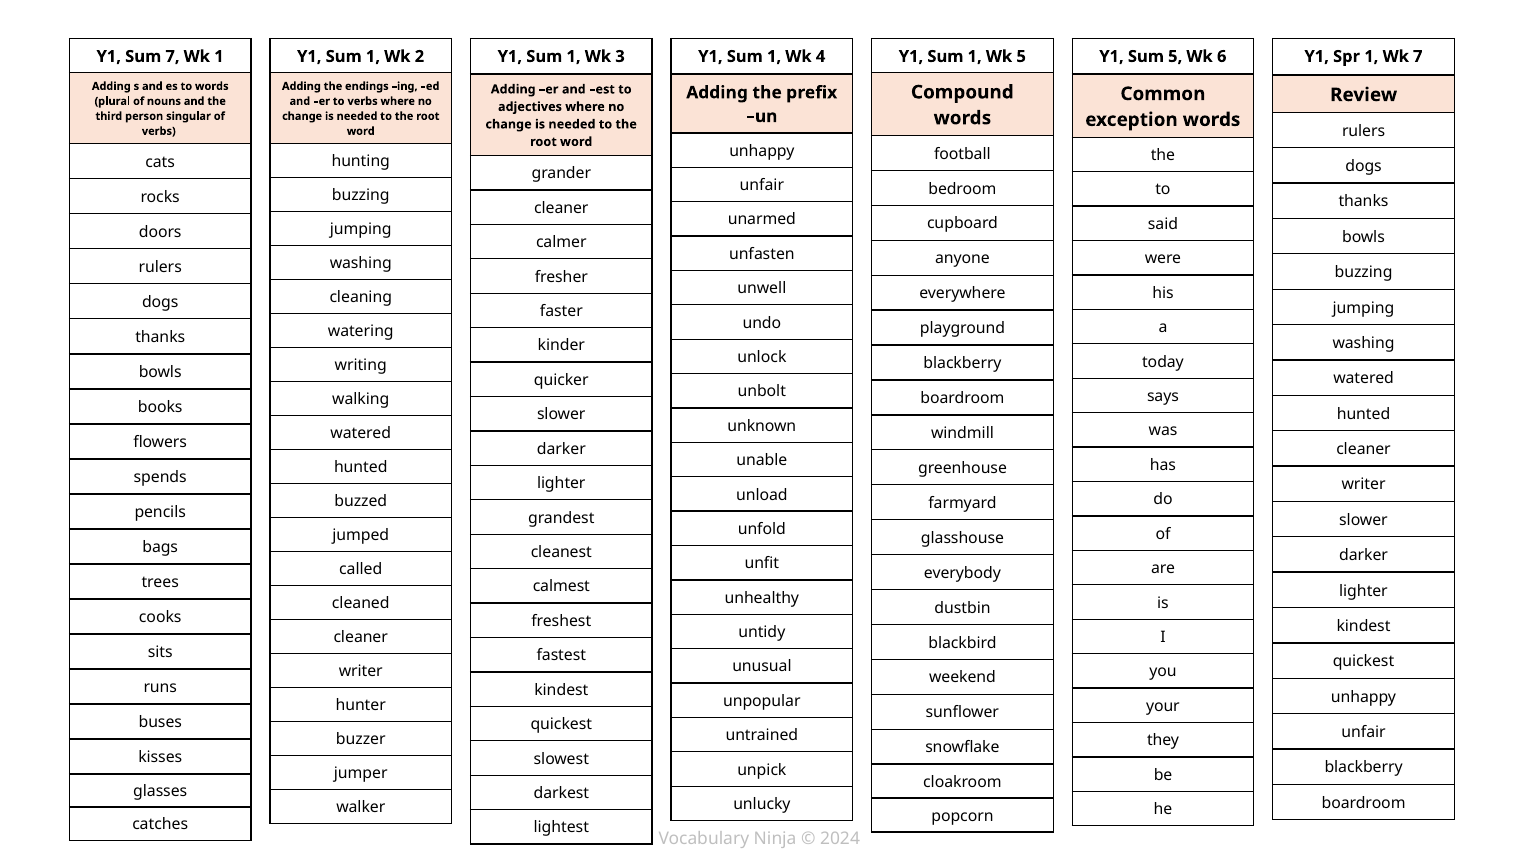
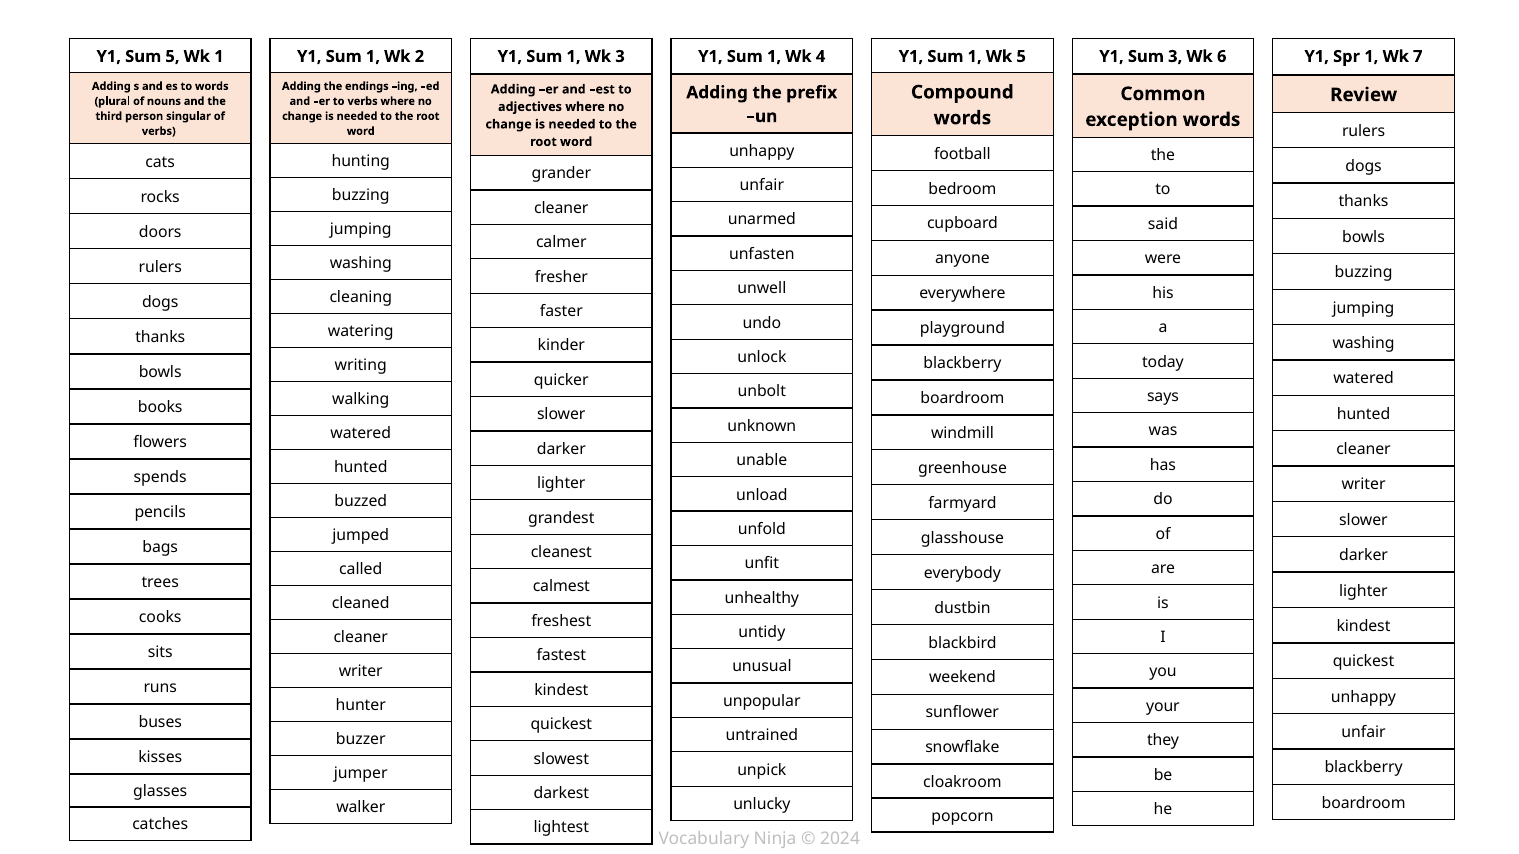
Sum 7: 7 -> 5 (172, 57)
Sum 5: 5 -> 3 (1175, 57)
